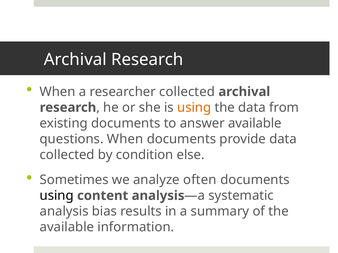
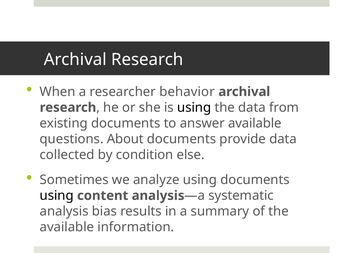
researcher collected: collected -> behavior (187, 92)
using colour: orange -> black (194, 108)
questions When: When -> About (125, 139)
analyze often: often -> using (200, 180)
